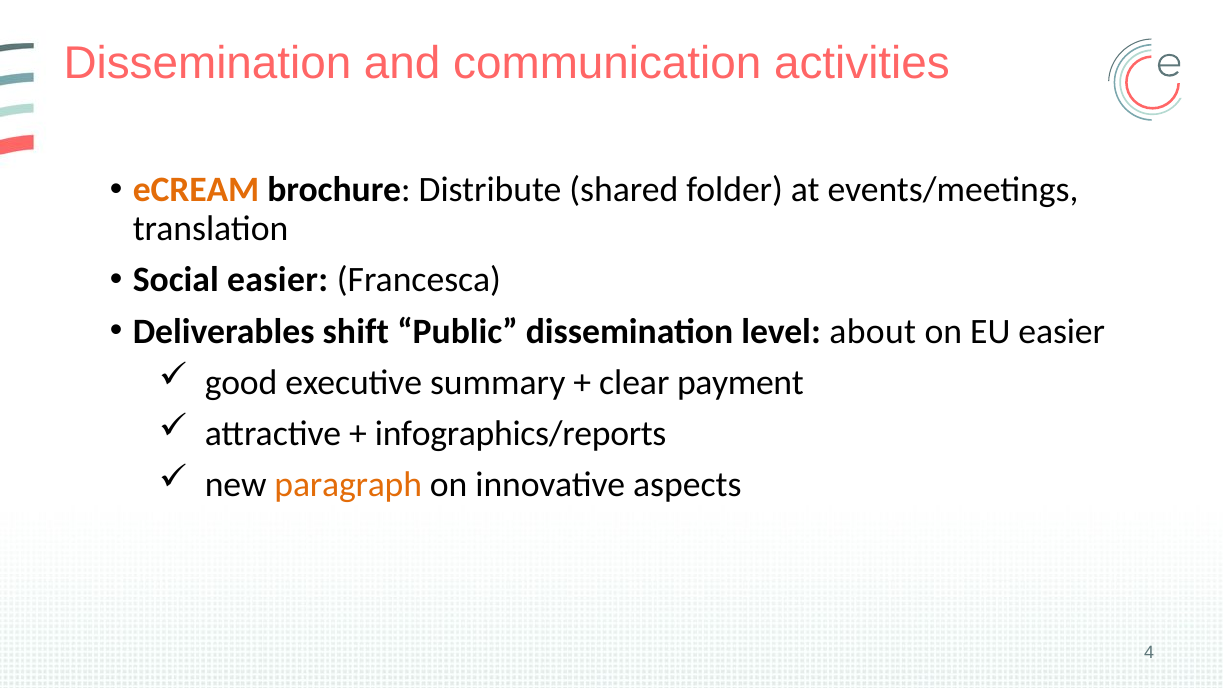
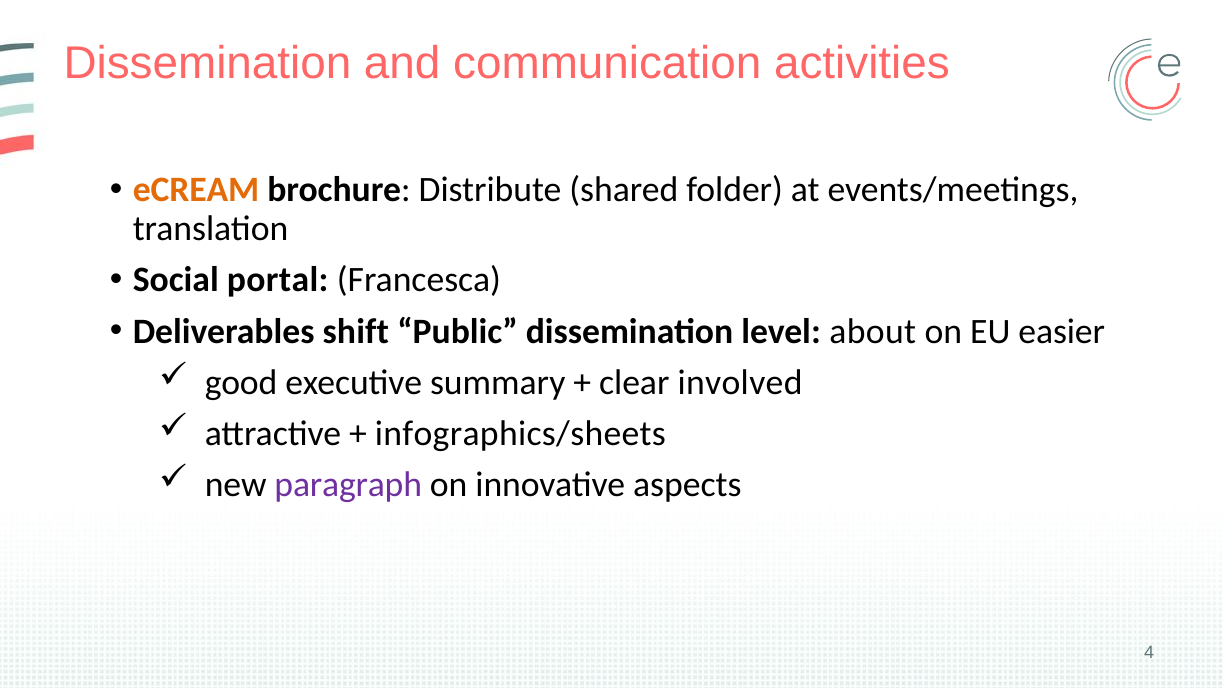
Social easier: easier -> portal (278, 280)
payment: payment -> involved (740, 383)
infographics/reports: infographics/reports -> infographics/sheets (520, 434)
paragraph colour: orange -> purple (348, 485)
